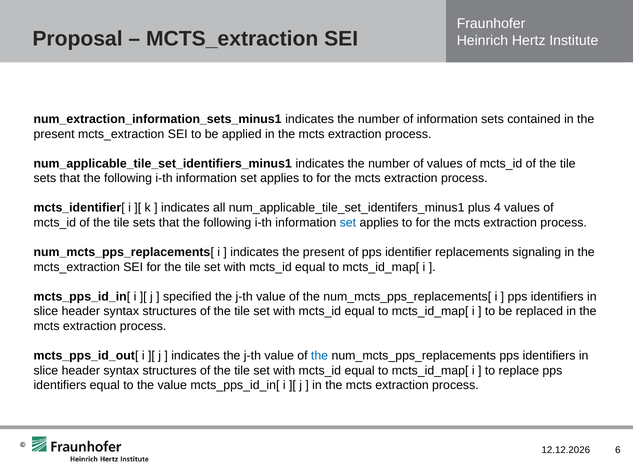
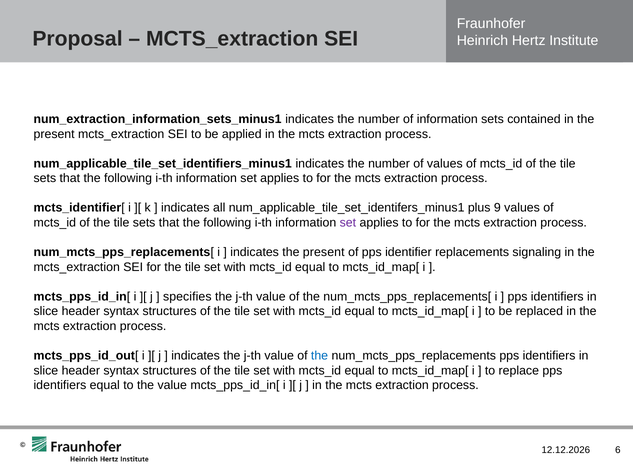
4: 4 -> 9 (497, 208)
set colour: blue -> purple (348, 223)
specified: specified -> specifies (187, 296)
